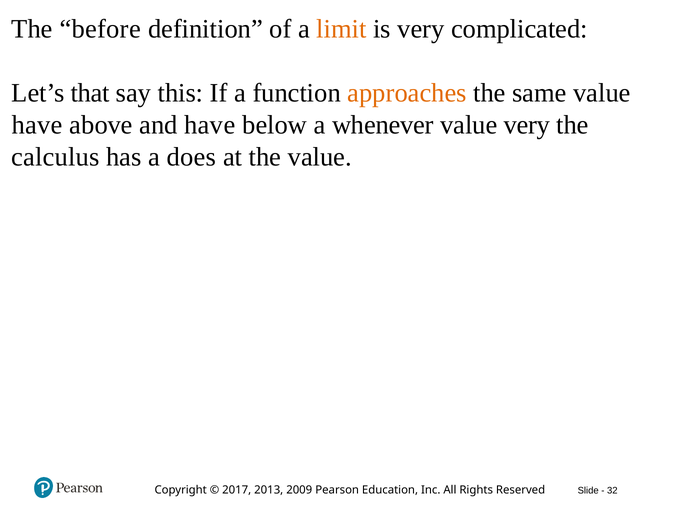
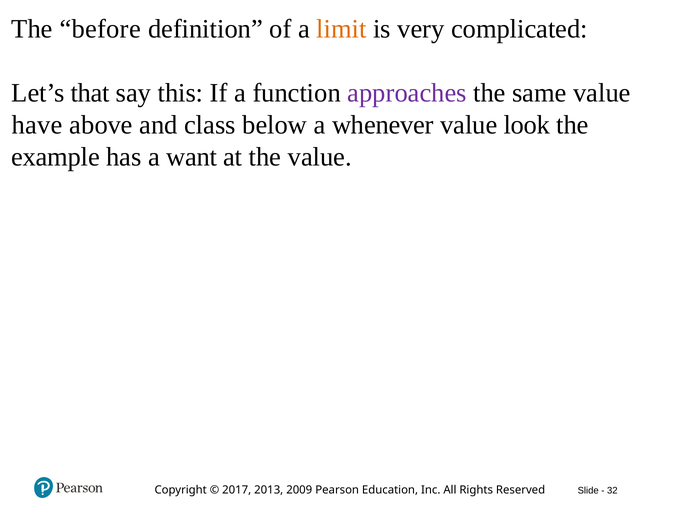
approaches colour: orange -> purple (407, 93)
and have: have -> class (210, 125)
value very: very -> look (527, 125)
calculus: calculus -> example (56, 157)
does: does -> want (192, 157)
